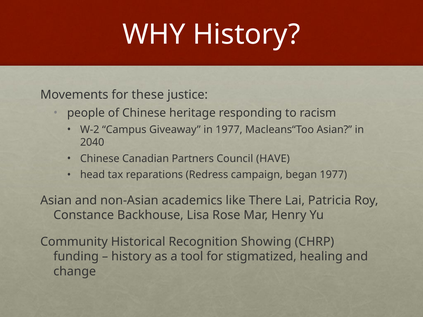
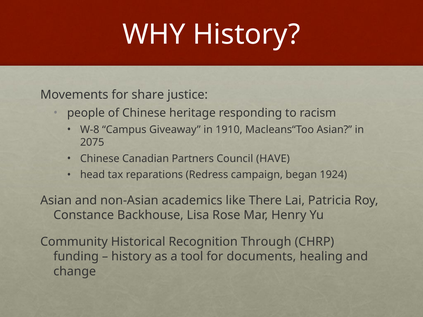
these: these -> share (148, 95)
W-2: W-2 -> W-8 (90, 130)
in 1977: 1977 -> 1910 (229, 130)
2040: 2040 -> 2075 (92, 142)
began 1977: 1977 -> 1924 (333, 175)
Showing: Showing -> Through (266, 242)
stigmatized: stigmatized -> documents (261, 257)
